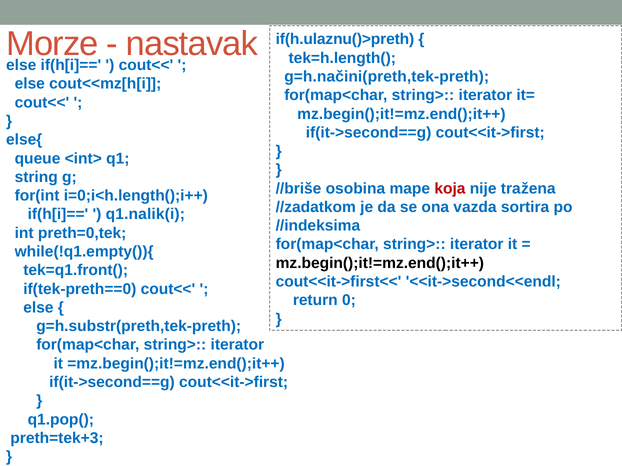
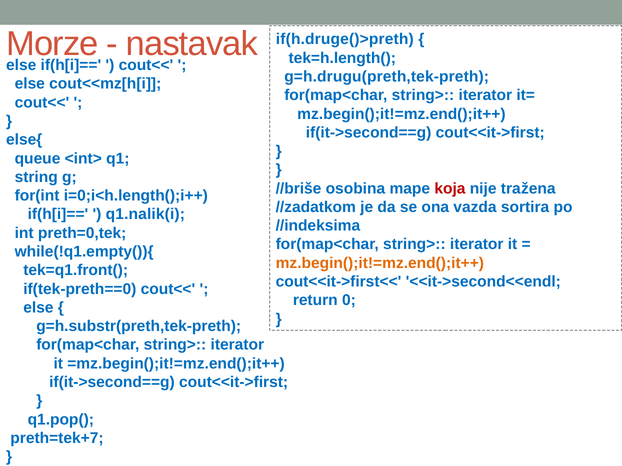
if(h.ulaznu()>preth: if(h.ulaznu()>preth -> if(h.druge()>preth (345, 39)
g=h.načini(preth,tek-preth: g=h.načini(preth,tek-preth -> g=h.drugu(preth,tek-preth (387, 77)
mz.begin();it!=mz.end();it++ colour: black -> orange (380, 263)
preth=tek+3: preth=tek+3 -> preth=tek+7 (57, 438)
